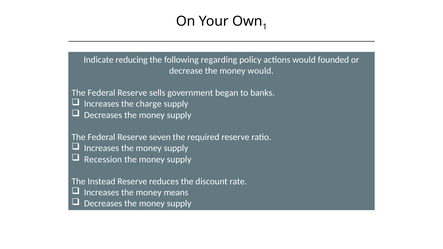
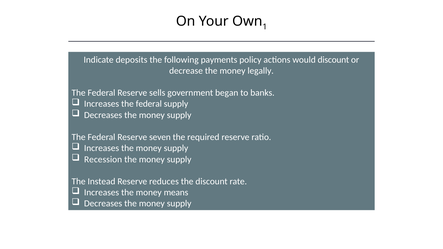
reducing: reducing -> deposits (132, 60)
regarding: regarding -> payments (219, 60)
would founded: founded -> discount (333, 60)
money would: would -> legally (261, 71)
Increases the charge: charge -> federal (149, 104)
